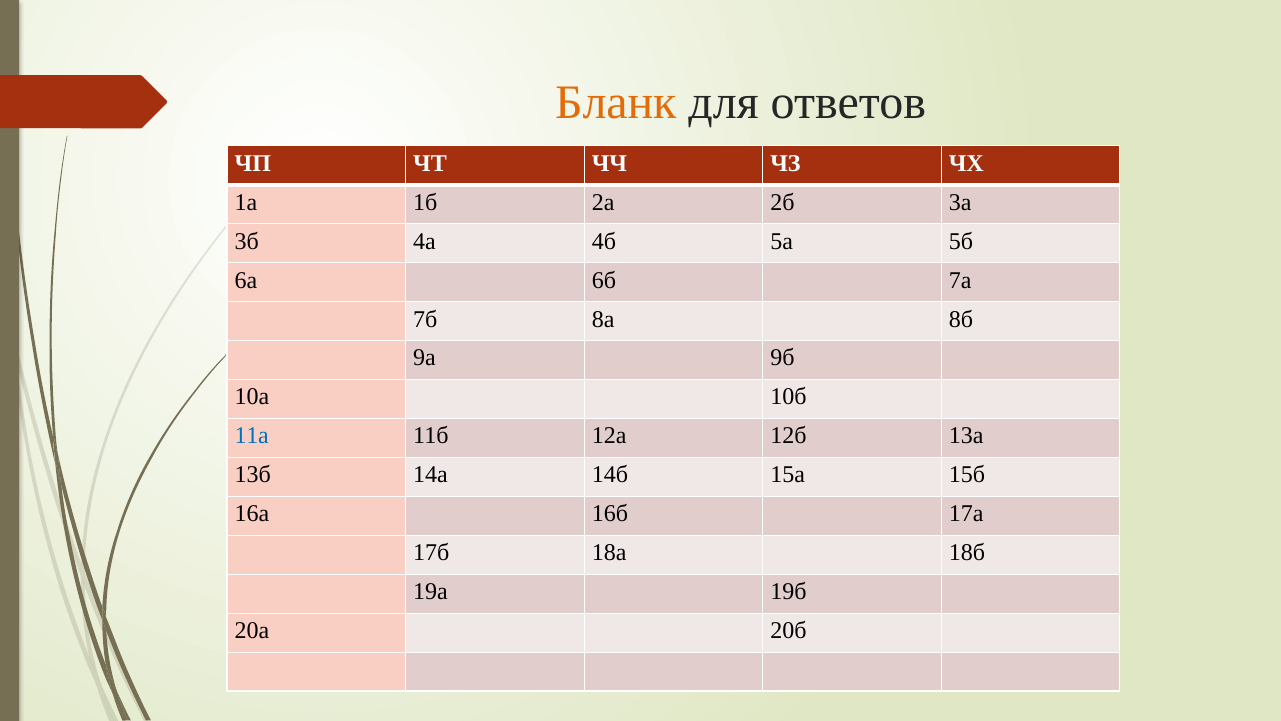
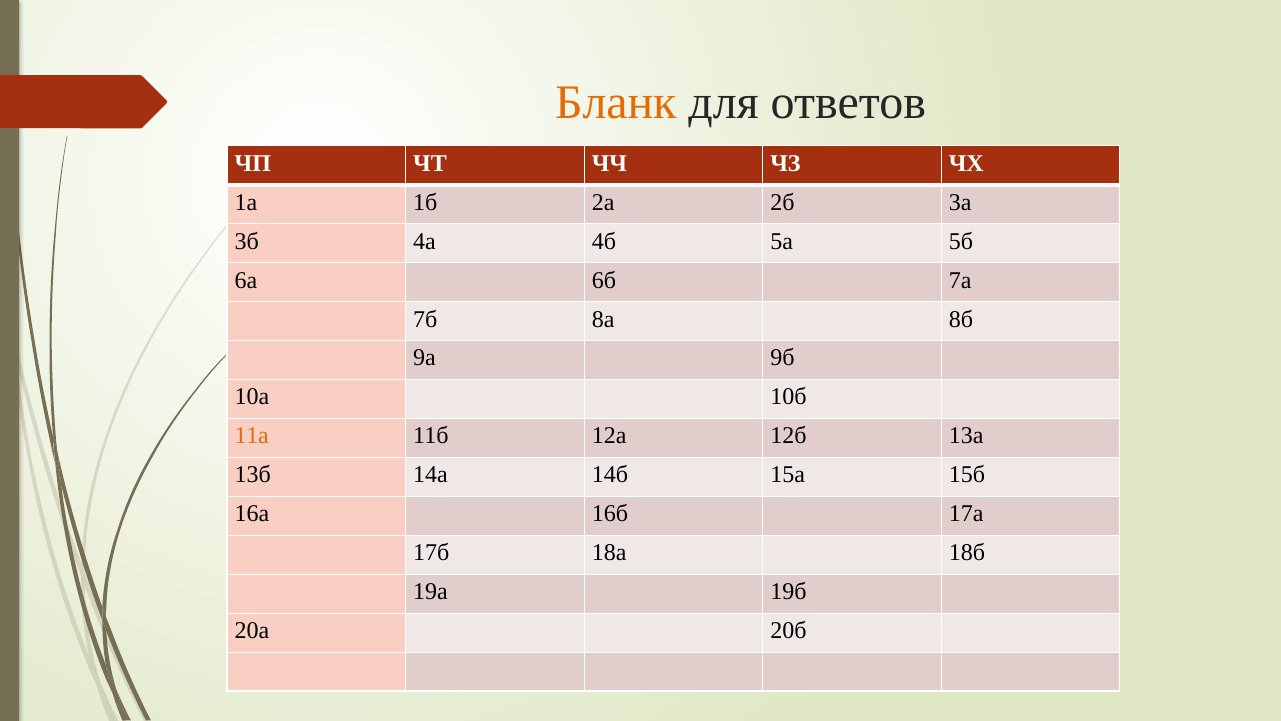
11а colour: blue -> orange (252, 436)
